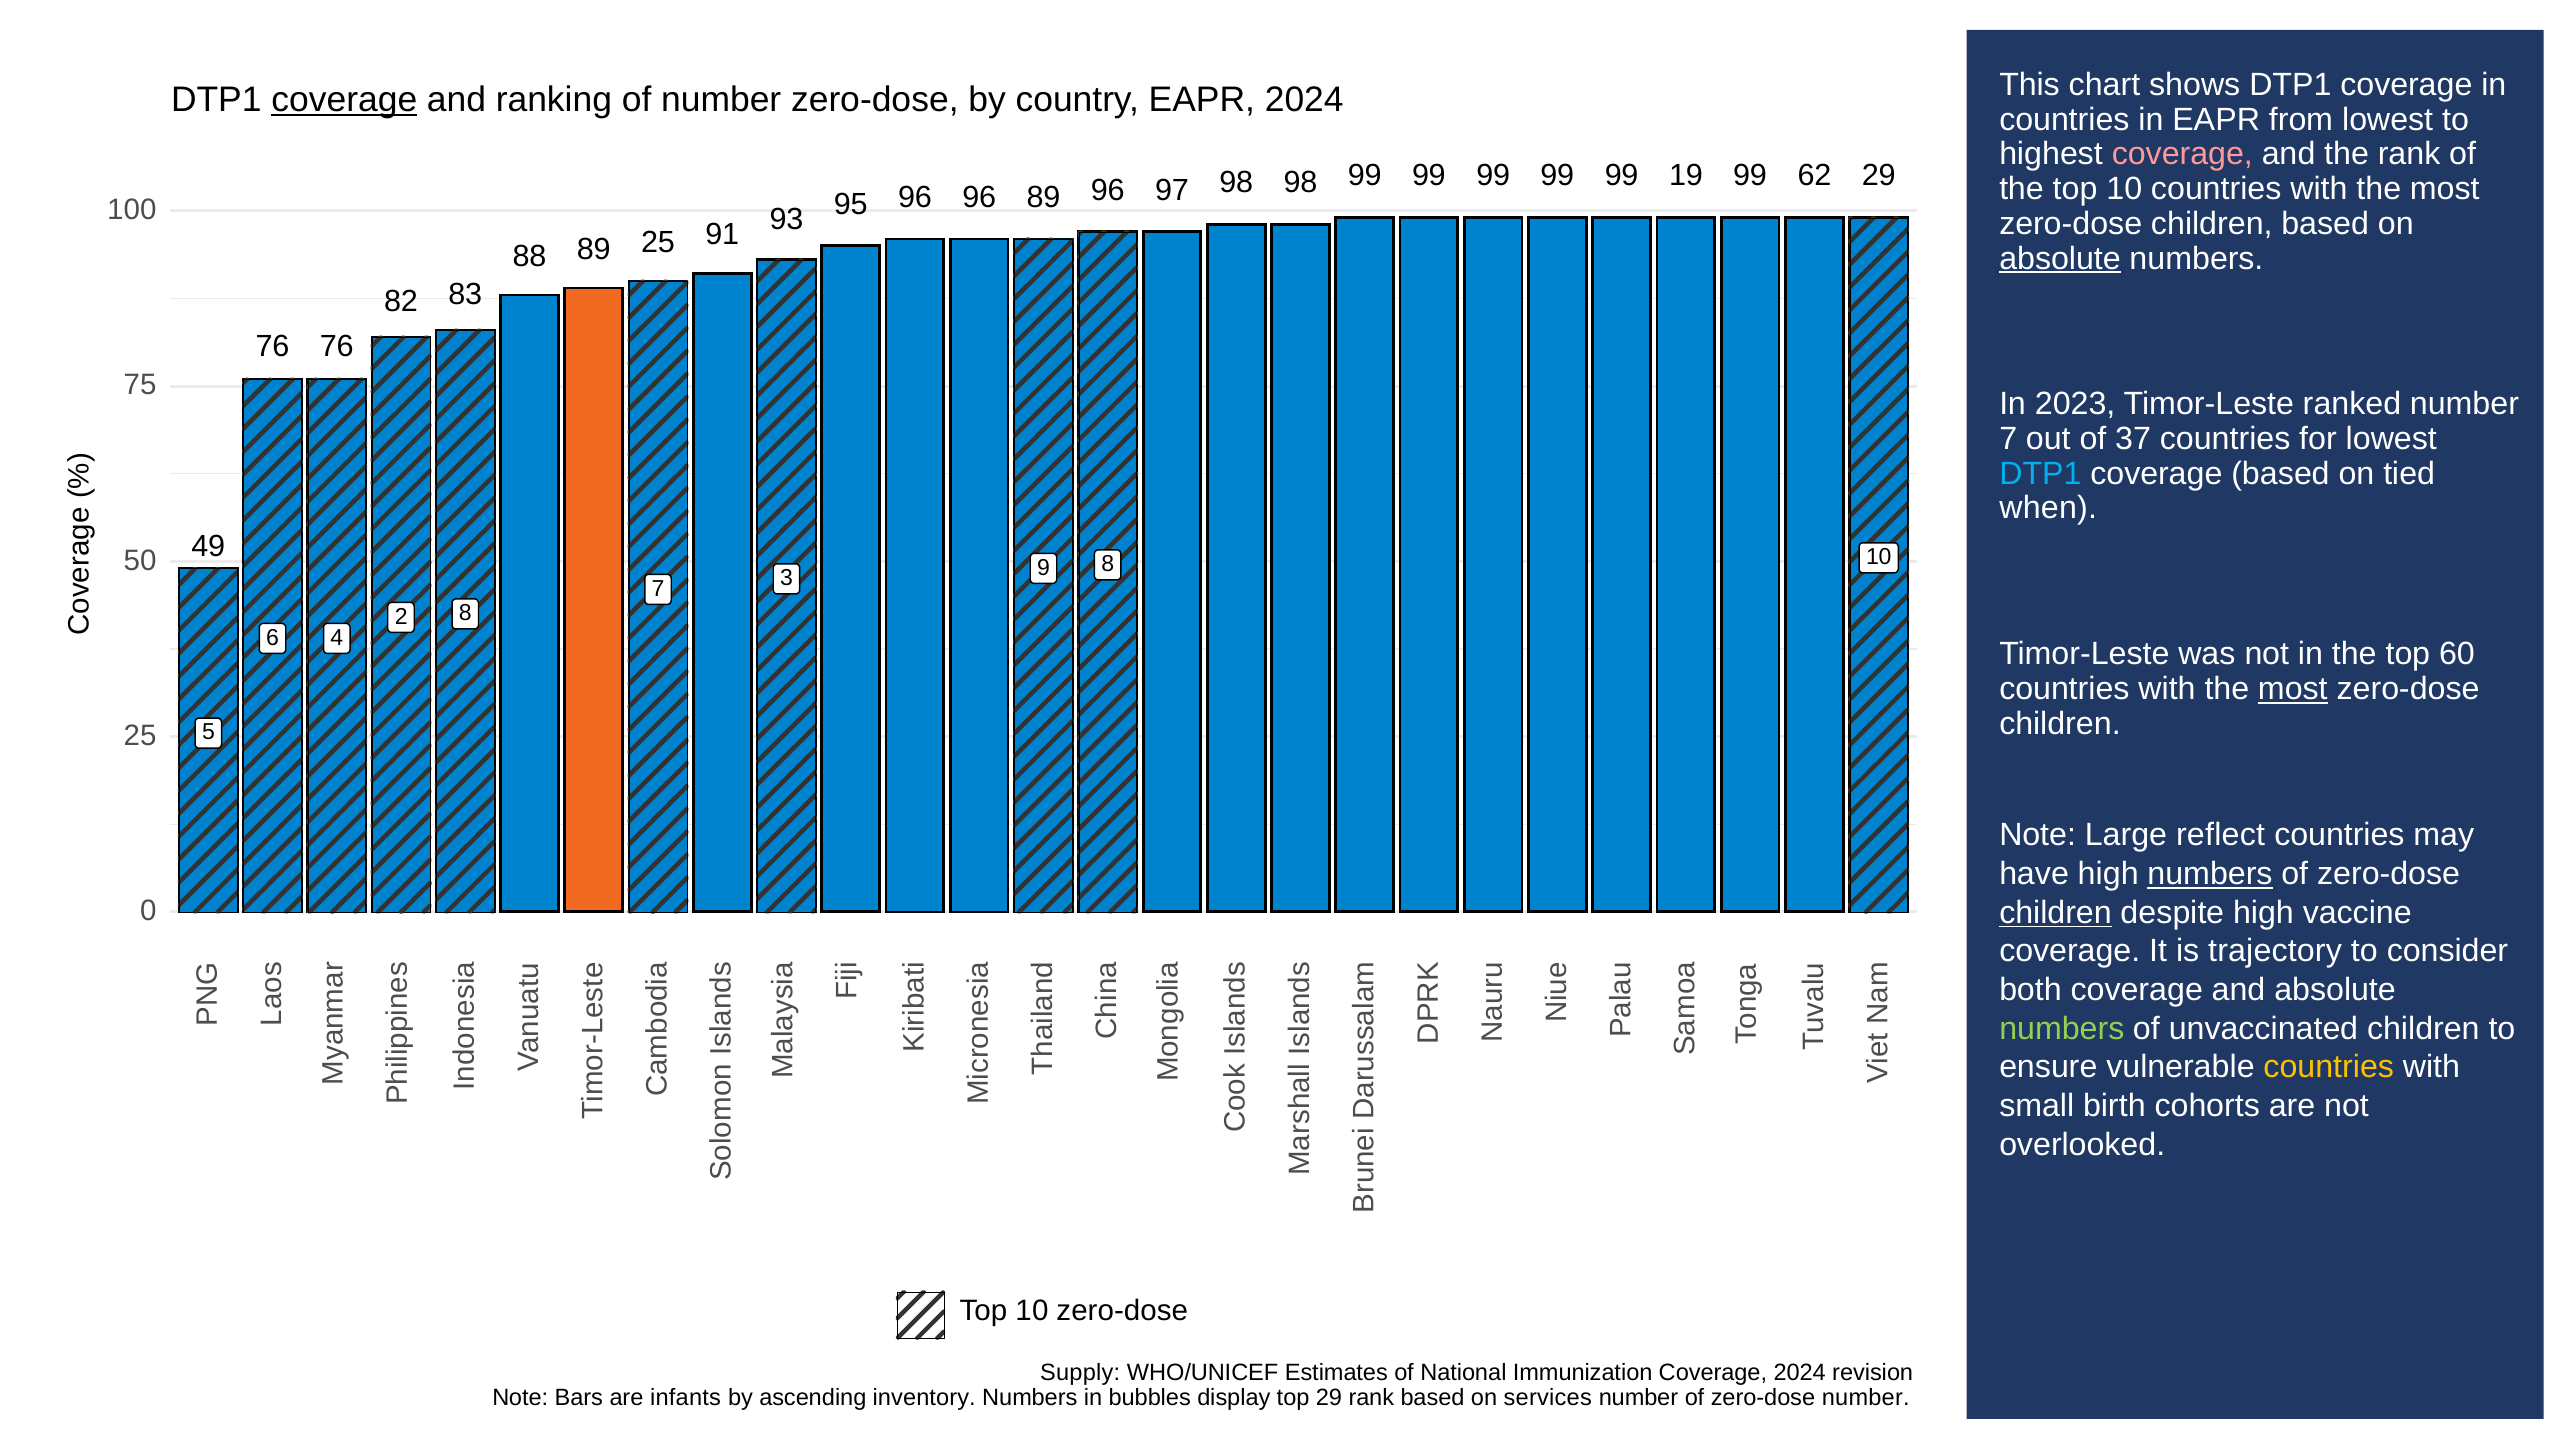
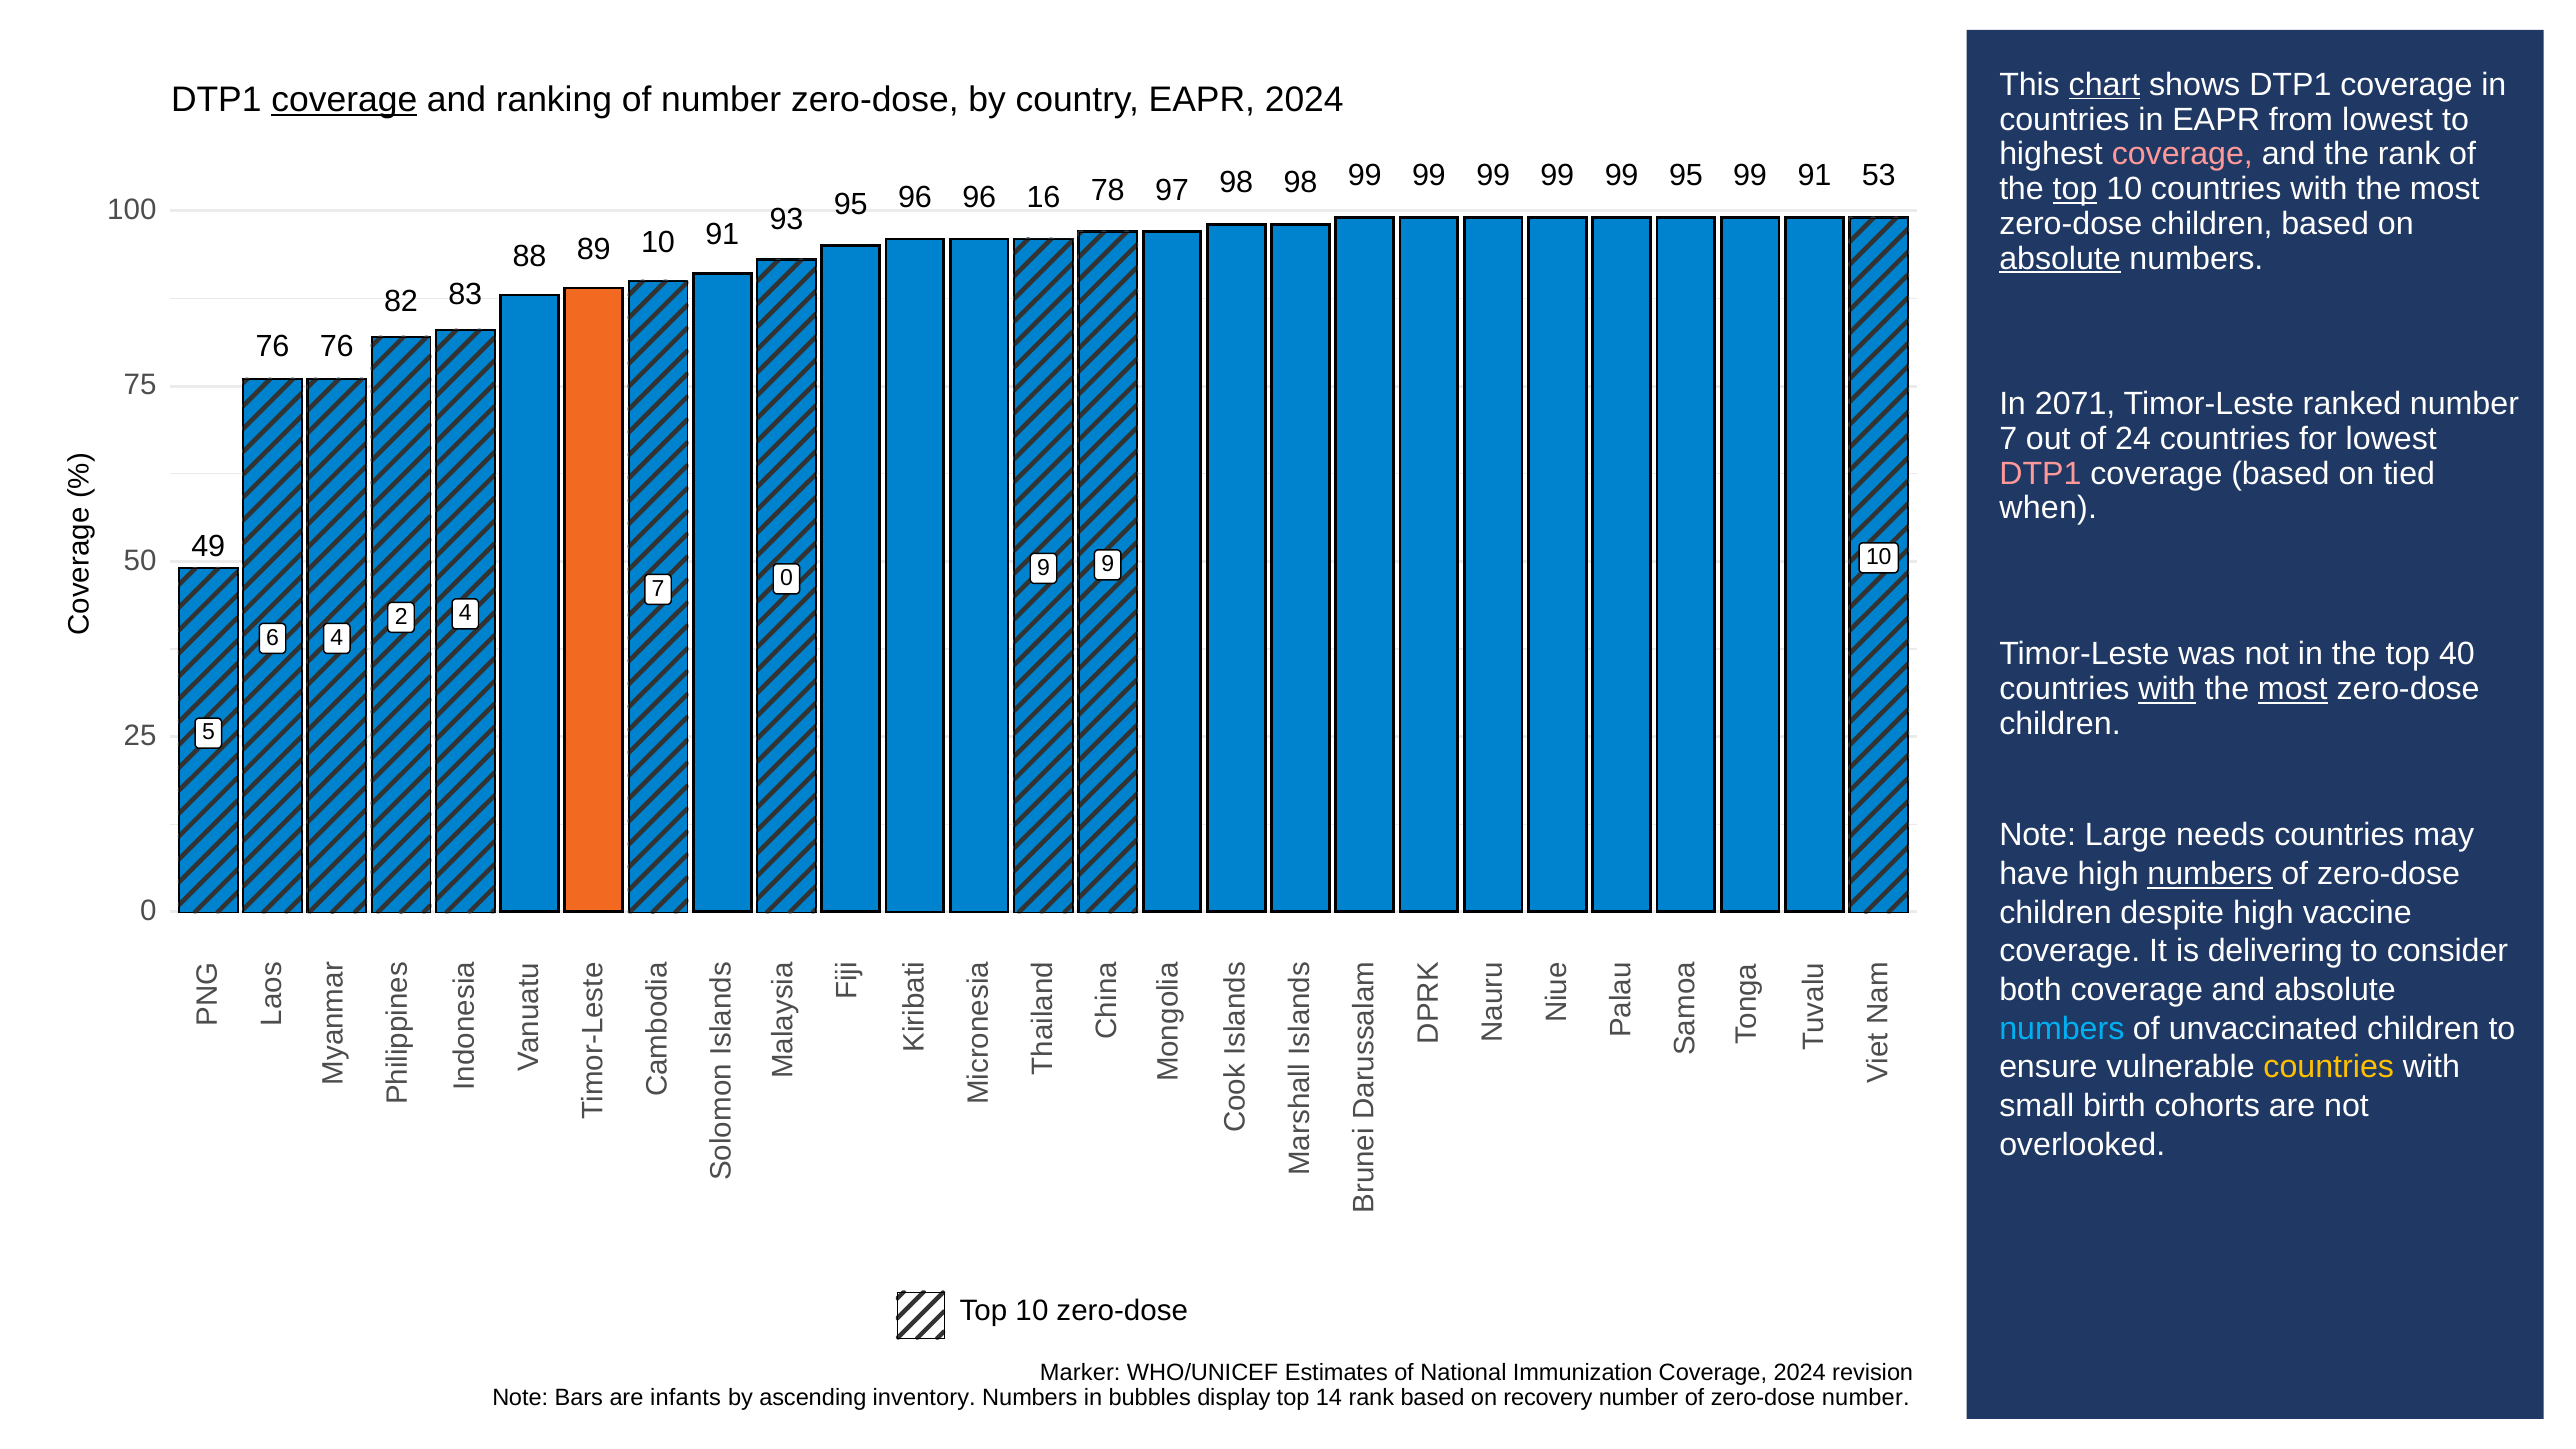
chart underline: none -> present (2104, 85)
99 19: 19 -> 95 (1686, 175)
99 62: 62 -> 91 (1814, 175)
98 29: 29 -> 53 (1879, 175)
top underline: none -> present (2075, 189)
96 96 96: 96 -> 78 (1108, 190)
89 25: 25 -> 10 (658, 242)
95 89: 89 -> 16 (1043, 197)
2023: 2023 -> 2071 (2075, 404)
37: 37 -> 24 (2133, 439)
DTP1 colour: light blue -> pink (2040, 474)
7 3: 3 -> 0 (787, 578)
9 8: 8 -> 9 (1108, 564)
2 8: 8 -> 4 (465, 613)
60: 60 -> 40 (2457, 654)
with underline: none -> present (2167, 689)
reflect: reflect -> needs (2221, 835)
children underline: present -> none (2056, 913)
trajectory: trajectory -> delivering (2275, 951)
numbers colour: light green -> light blue (2062, 1029)
Supply: Supply -> Marker (1080, 1373)
top 29: 29 -> 14 (1329, 1398)
services: services -> recovery (1548, 1398)
